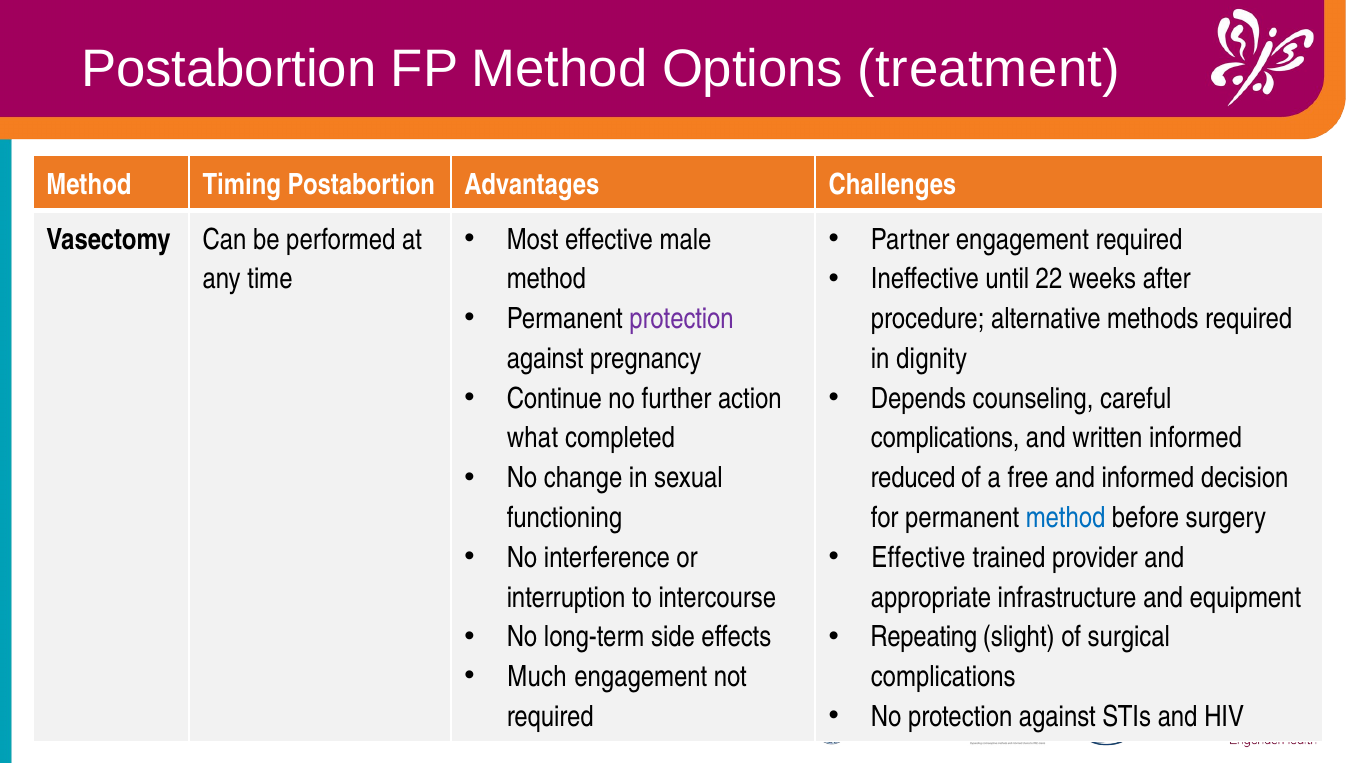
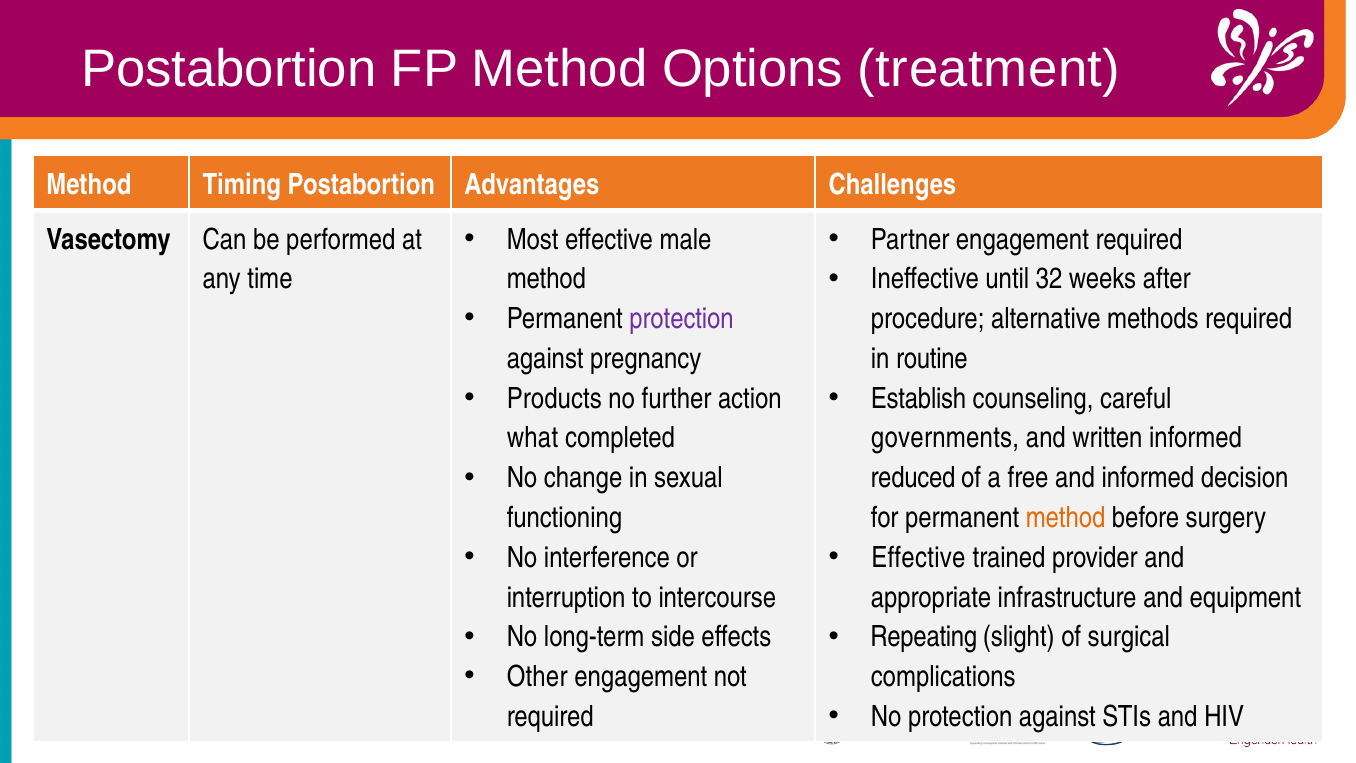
22: 22 -> 32 (1049, 279)
dignity: dignity -> routine (932, 359)
Continue: Continue -> Products (554, 398)
Depends: Depends -> Establish (919, 398)
complications: complications -> governments (945, 438)
method colour: blue -> orange (1066, 518)
Much: Much -> Other (537, 677)
